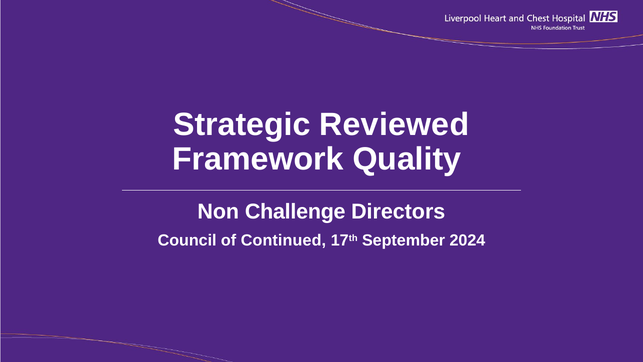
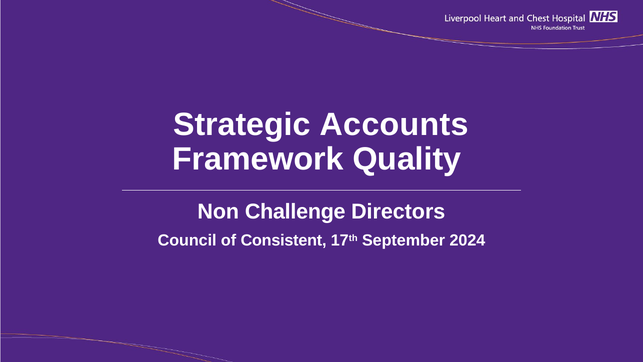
Reviewed: Reviewed -> Accounts (394, 124)
Continued: Continued -> Consistent (284, 240)
